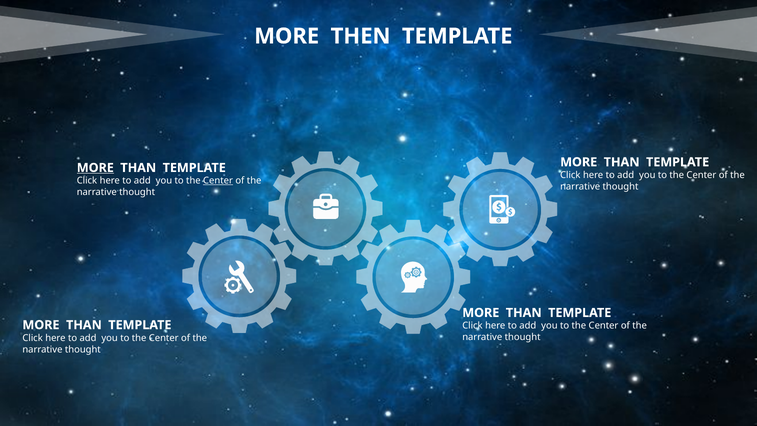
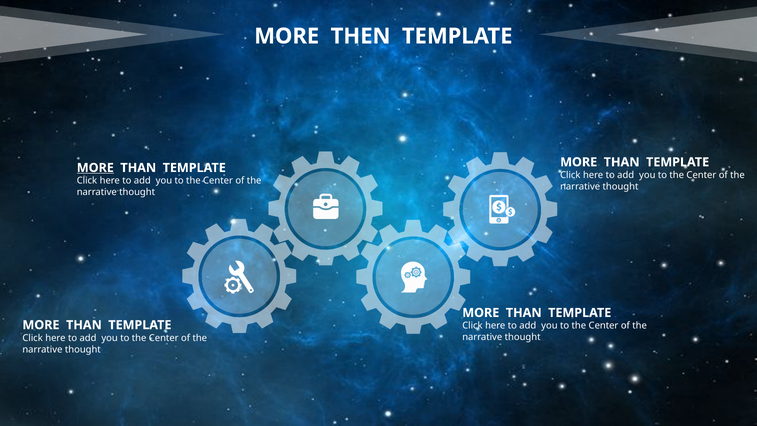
Center underline: present -> none (218, 181)
